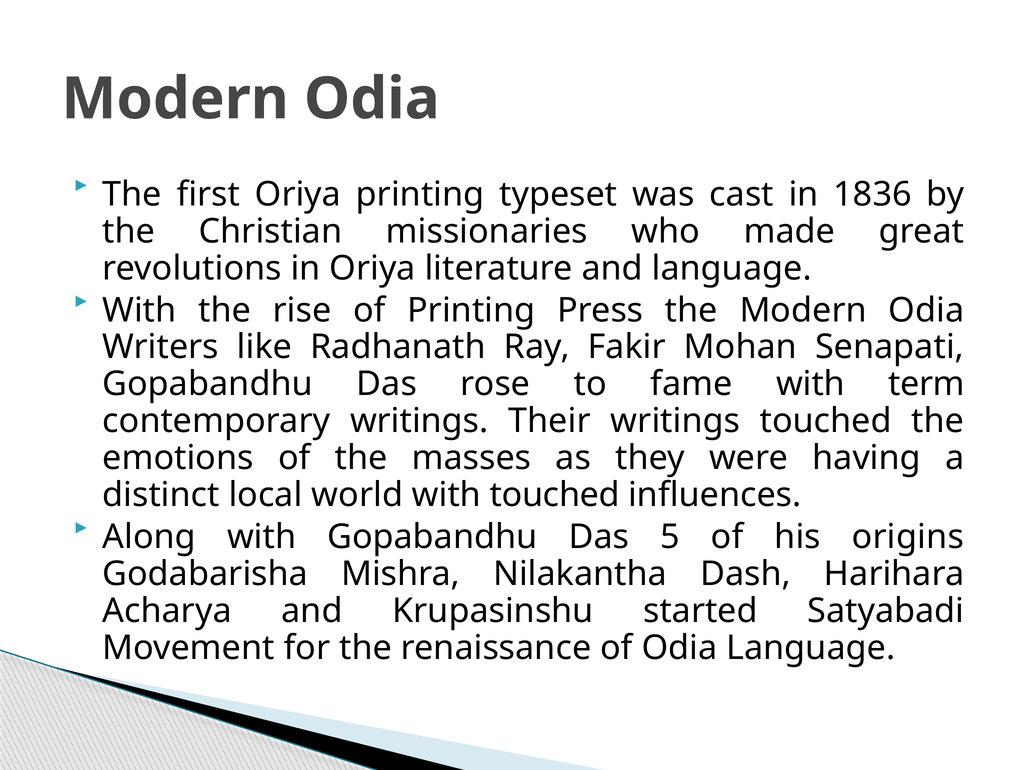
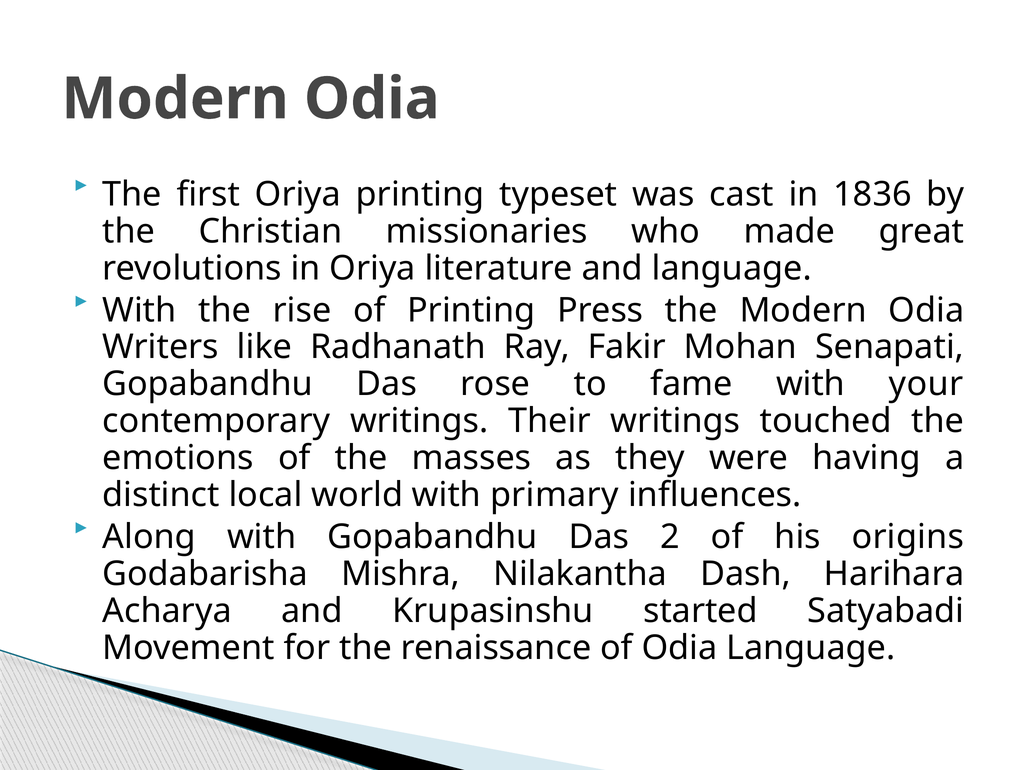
term: term -> your (926, 384)
with touched: touched -> primary (554, 495)
5: 5 -> 2 (670, 537)
